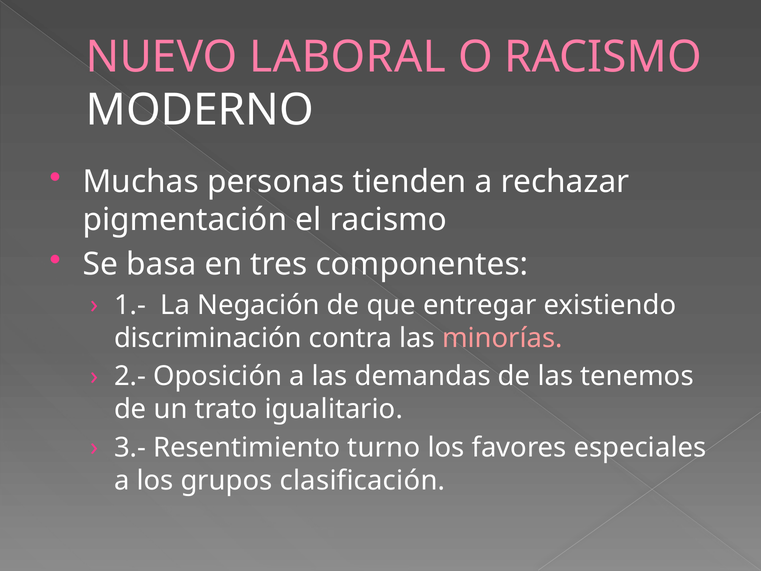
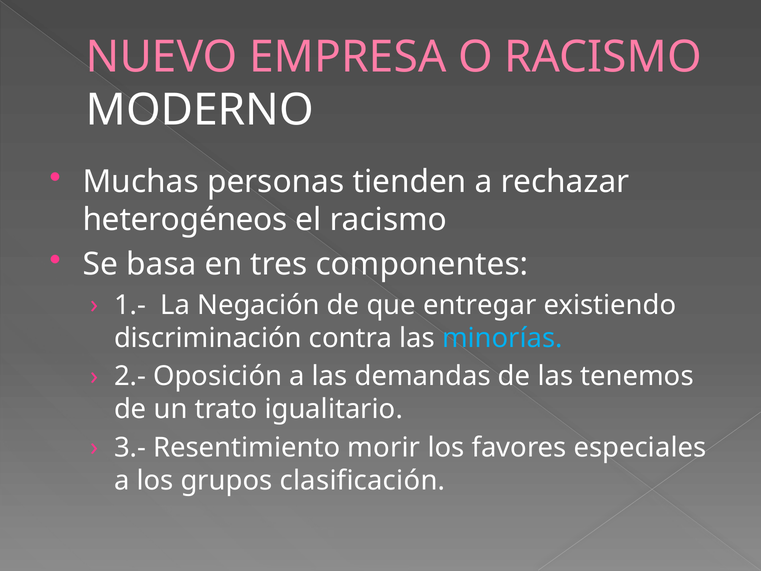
LABORAL: LABORAL -> EMPRESA (348, 57)
pigmentación: pigmentación -> heterogéneos (185, 220)
minorías colour: pink -> light blue (502, 338)
turno: turno -> morir (384, 448)
